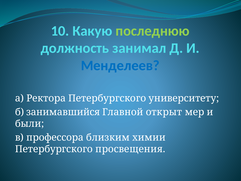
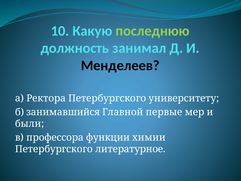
Менделеев colour: blue -> black (120, 65)
открыт: открыт -> первые (164, 112)
близким: близким -> функции (108, 137)
просвещения: просвещения -> литературное (130, 149)
